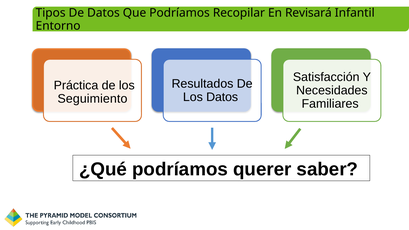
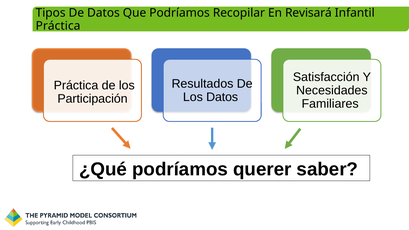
Entorno: Entorno -> Práctica (58, 26)
Seguimiento: Seguimiento -> Participación (93, 99)
